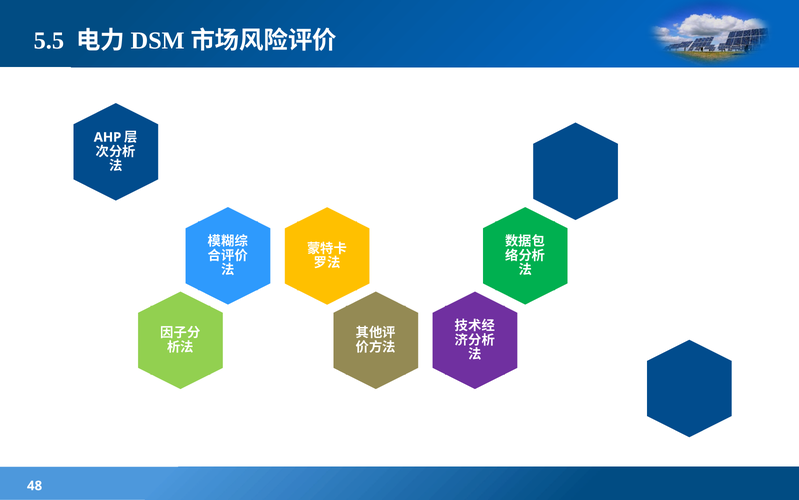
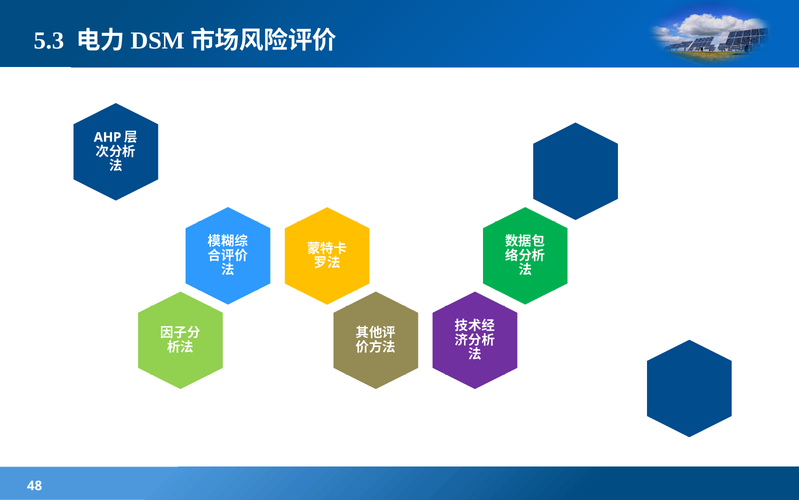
5.5: 5.5 -> 5.3 (49, 41)
